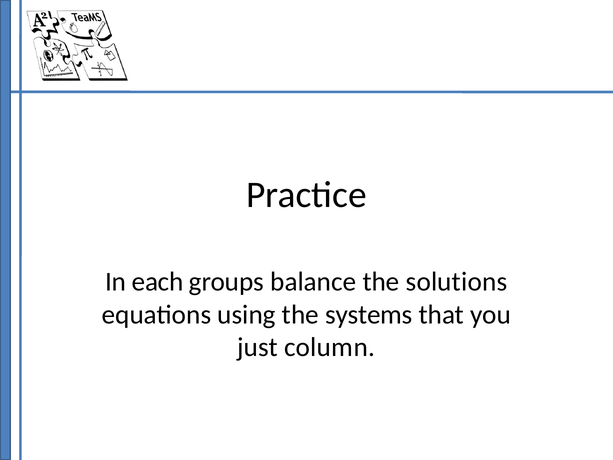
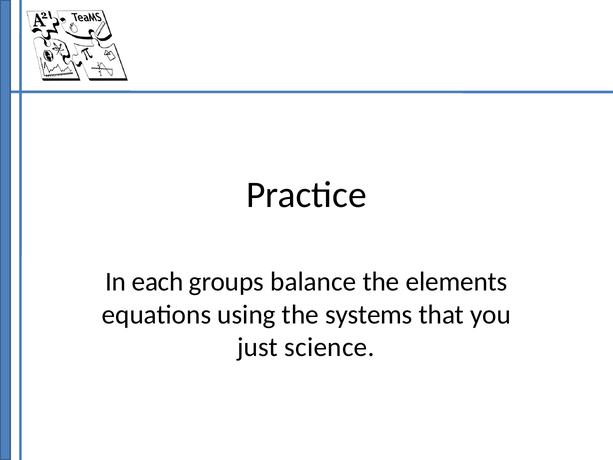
solutions: solutions -> elements (457, 282)
column: column -> science (329, 347)
